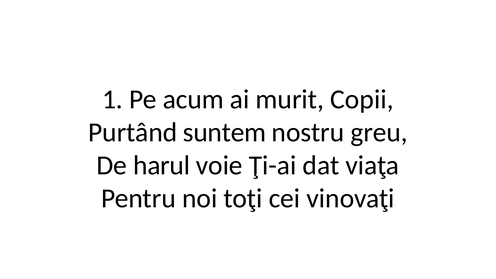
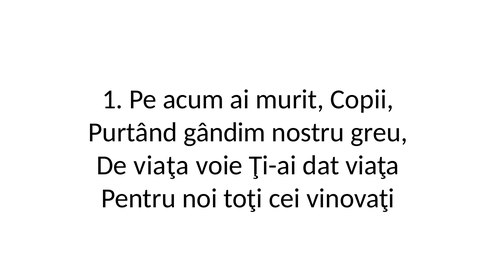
suntem: suntem -> gândim (225, 132)
De harul: harul -> viaţa (161, 165)
